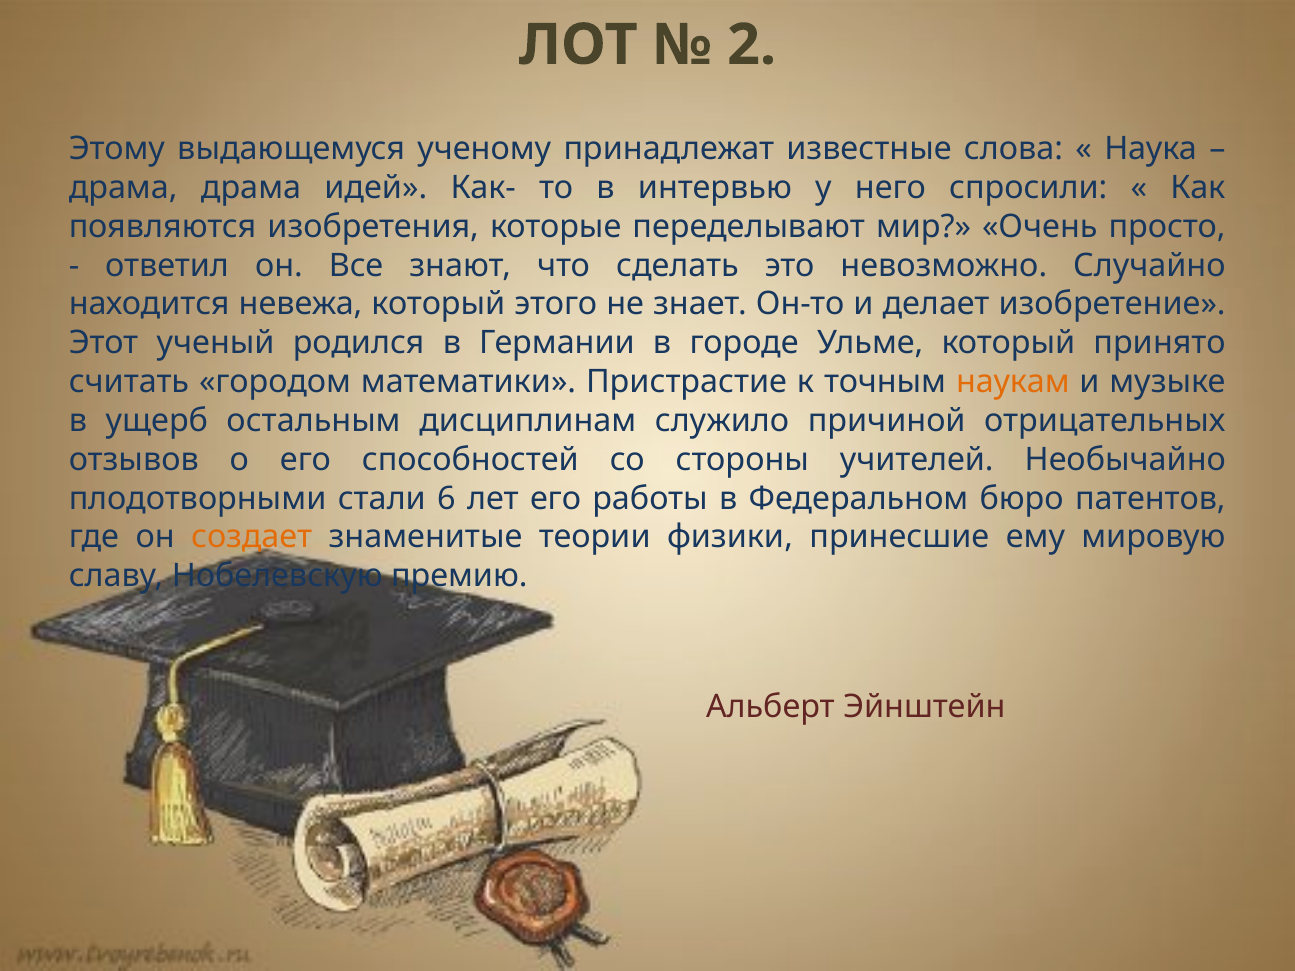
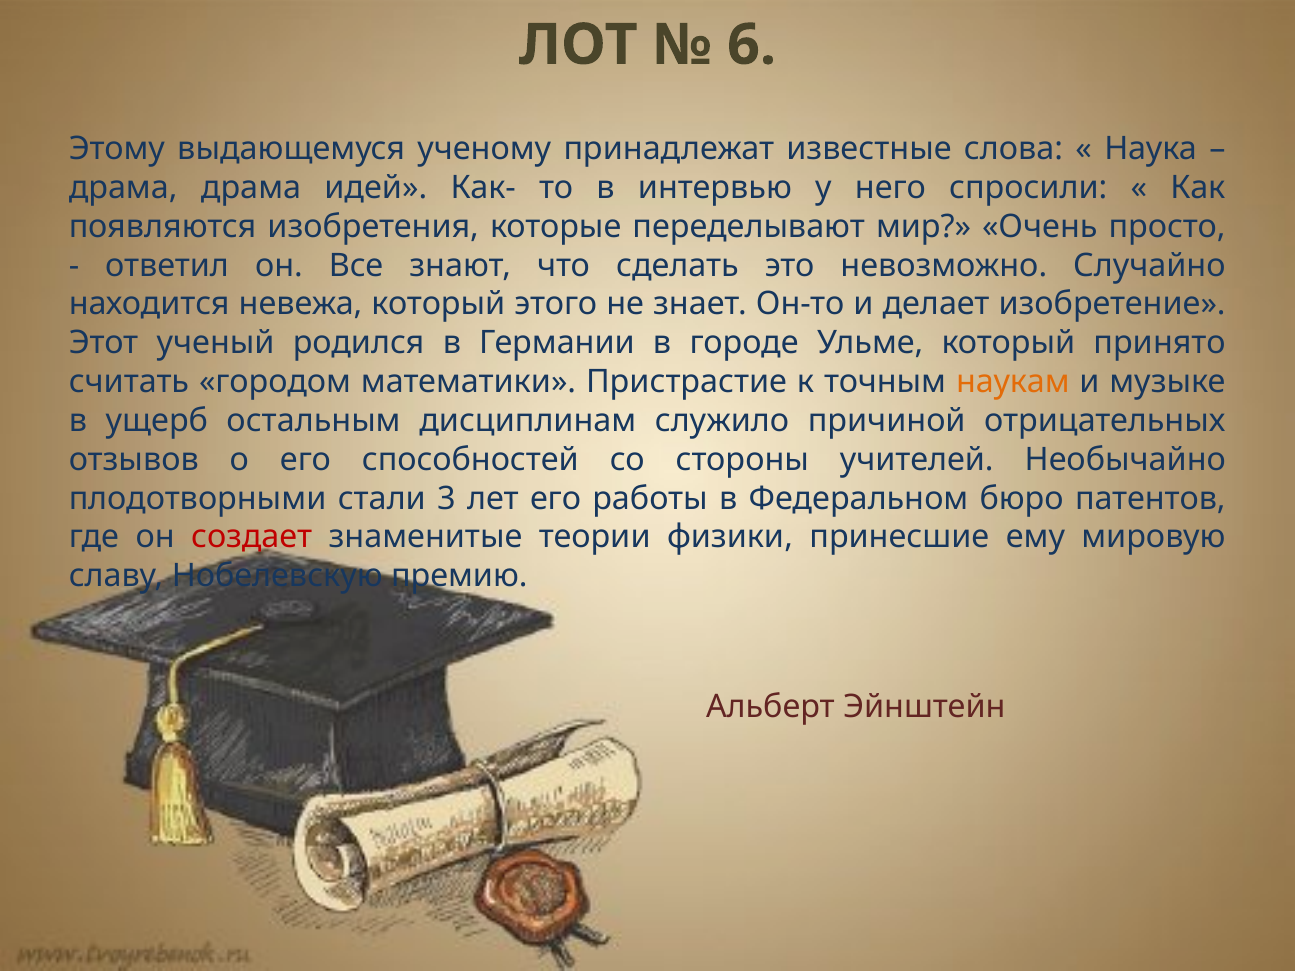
2: 2 -> 6 (752, 45)
6: 6 -> 3 (446, 499)
создает colour: orange -> red (252, 537)
